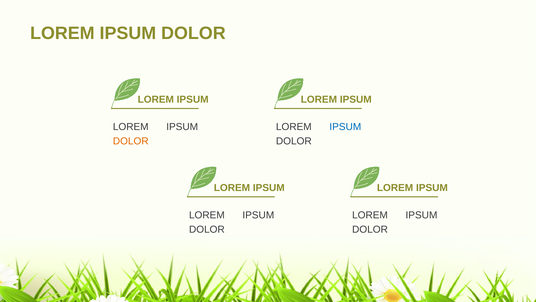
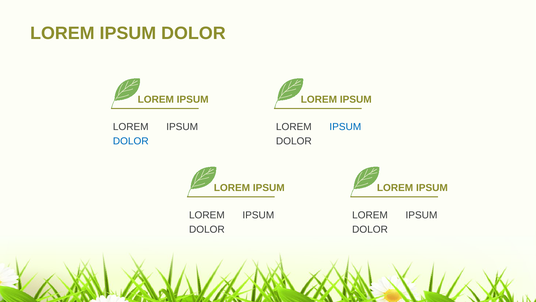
DOLOR colour: orange -> blue (131, 141)
